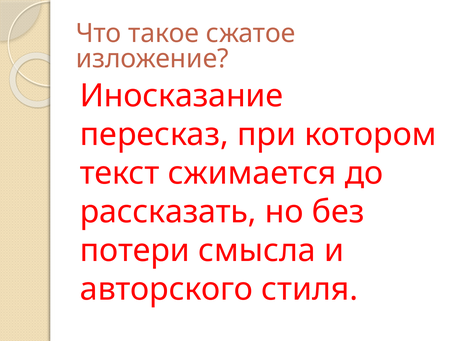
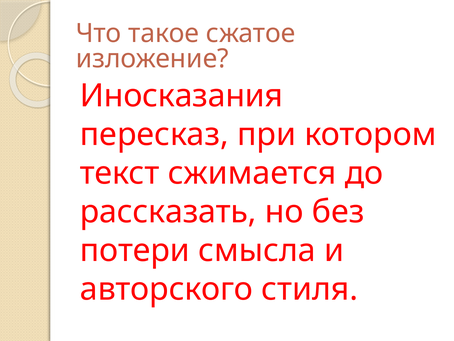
Иносказание: Иносказание -> Иносказания (182, 96)
